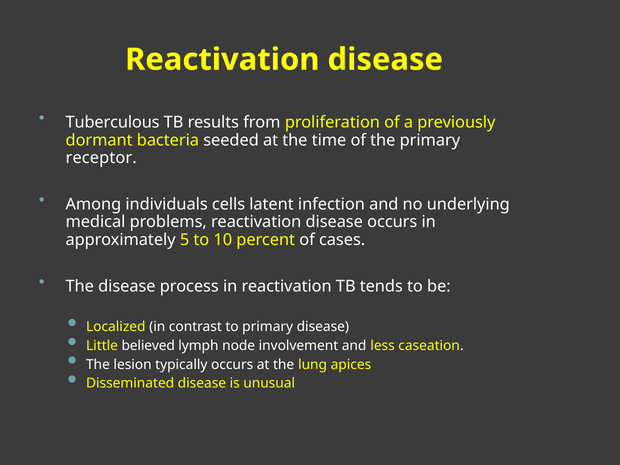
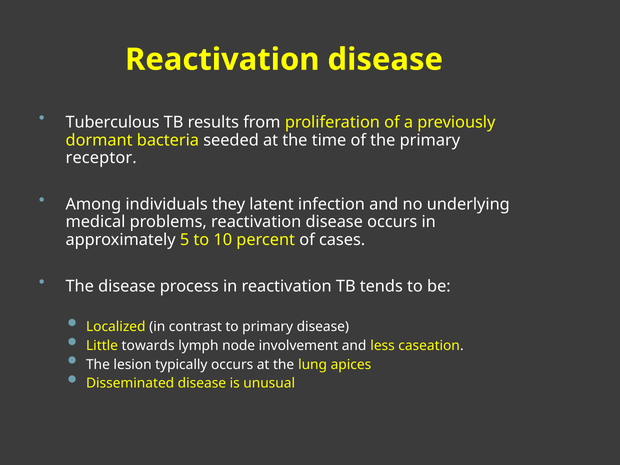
cells: cells -> they (229, 204)
believed: believed -> towards (148, 346)
